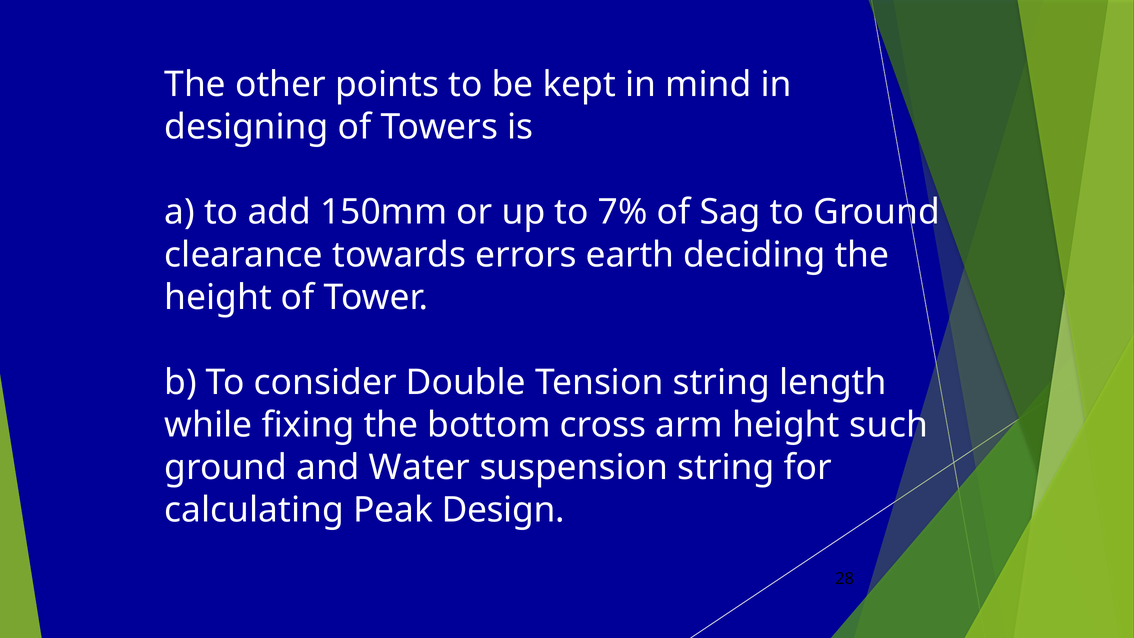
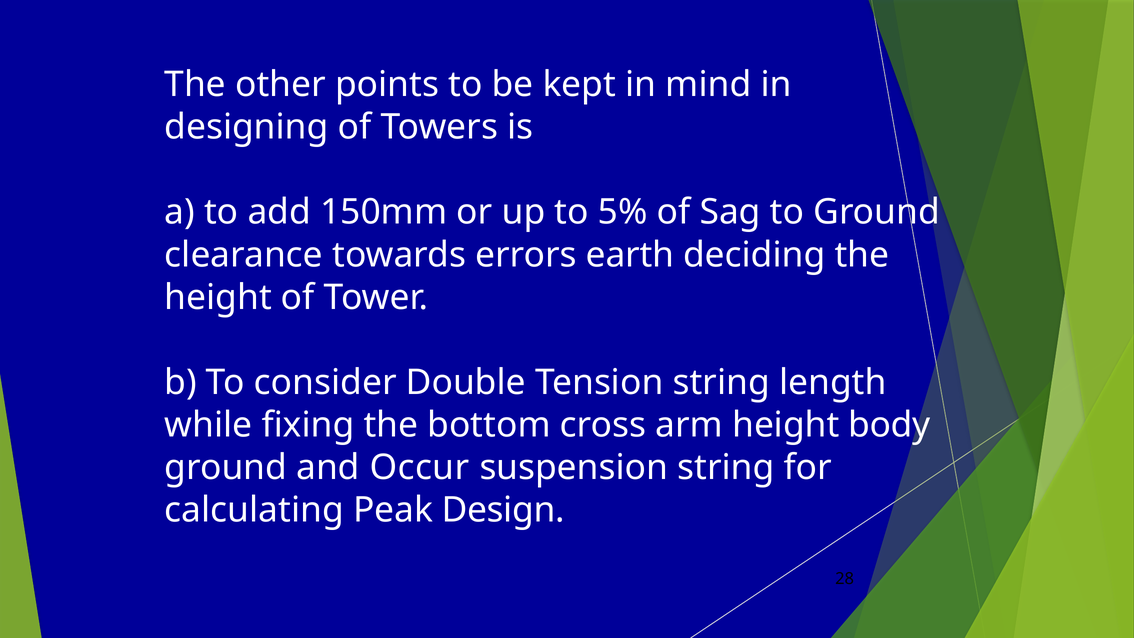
7%: 7% -> 5% (623, 212)
such: such -> body (889, 425)
Water: Water -> Occur (419, 467)
